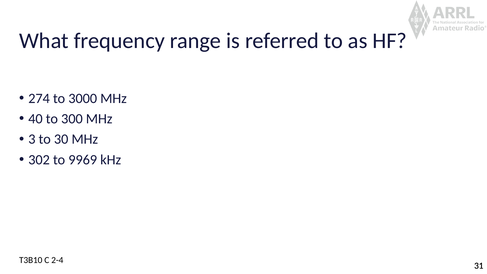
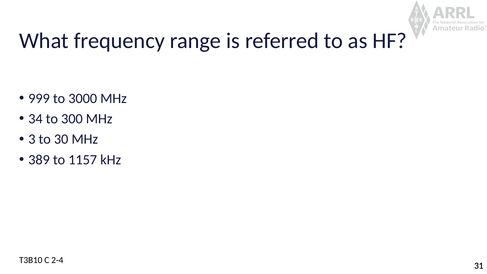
274: 274 -> 999 (39, 98)
40: 40 -> 34 (35, 119)
302: 302 -> 389 (39, 160)
9969: 9969 -> 1157 (83, 160)
